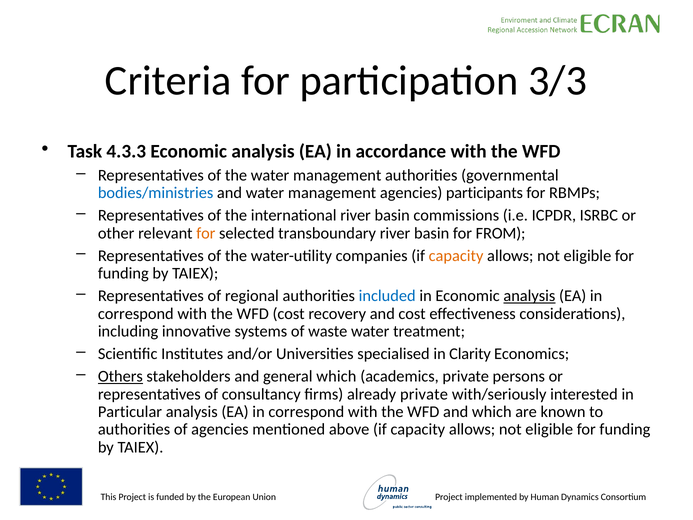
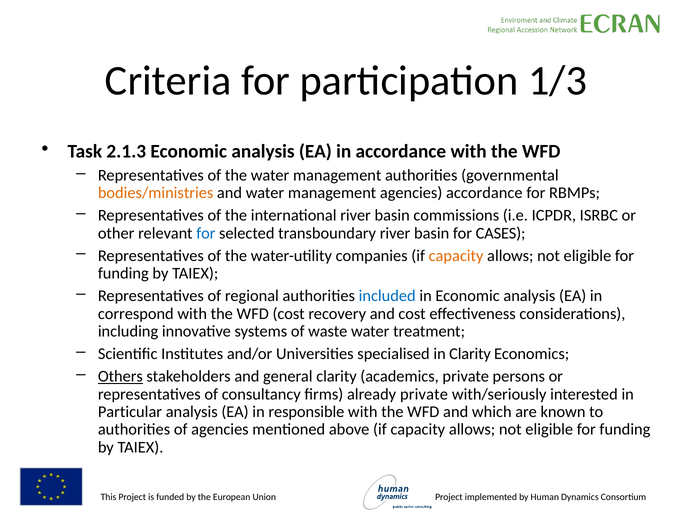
3/3: 3/3 -> 1/3 (558, 81)
4.3.3: 4.3.3 -> 2.1.3 (126, 152)
bodies/ministries colour: blue -> orange (156, 193)
agencies participants: participants -> accordance (484, 193)
for colour: orange -> blue (206, 233)
FROM: FROM -> CASES (501, 233)
analysis underline: present -> none (529, 296)
general which: which -> clarity (336, 376)
correspond: correspond -> responsible (306, 412)
